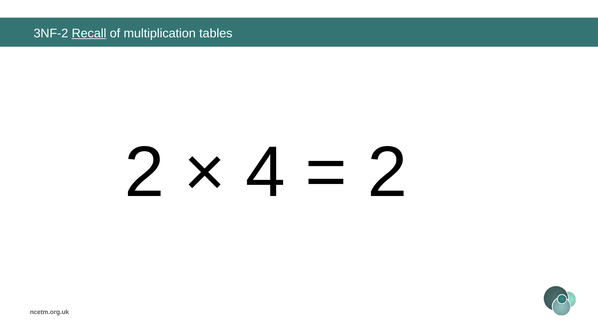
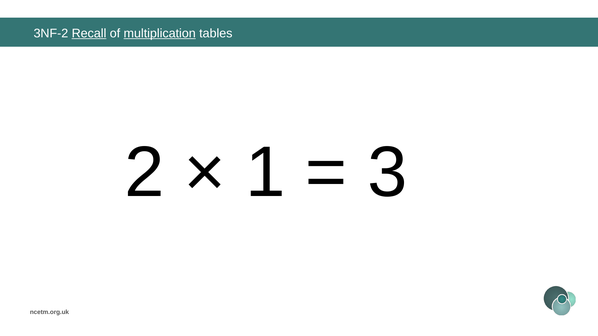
multiplication underline: none -> present (160, 33)
4: 4 -> 1 (266, 173)
2: 2 -> 3 (387, 173)
